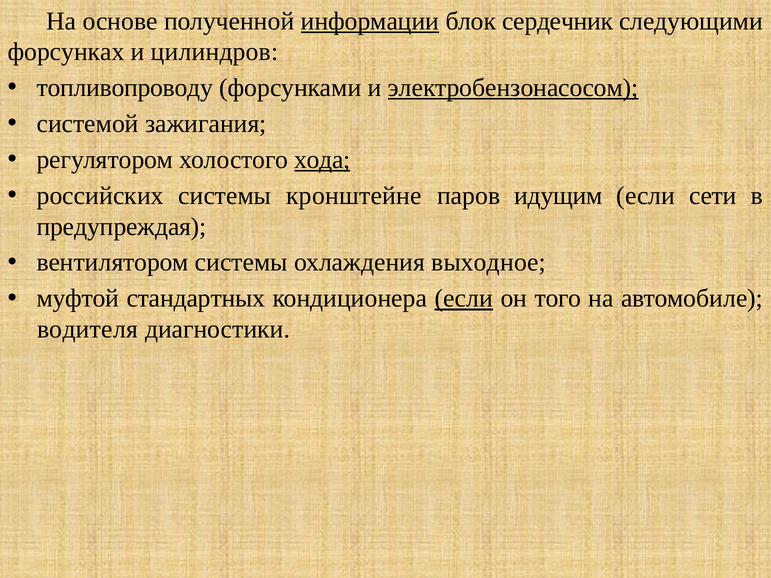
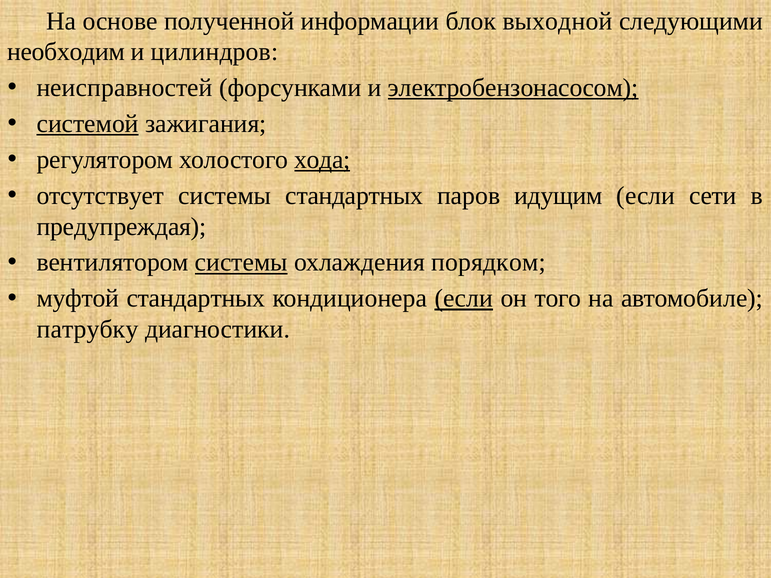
информации underline: present -> none (370, 21)
сердечник: сердечник -> выходной (558, 21)
форсунках: форсунках -> необходим (66, 52)
топливопроводу: топливопроводу -> неисправностей (125, 88)
системой underline: none -> present (88, 124)
российских: российских -> отсутствует (100, 196)
системы кронштейне: кронштейне -> стандартных (354, 196)
системы underline: none -> present (241, 263)
выходное: выходное -> порядком (488, 263)
водителя: водителя -> патрубку (88, 329)
